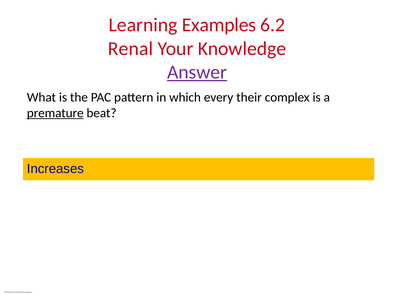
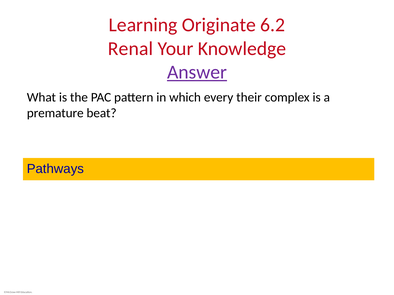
Examples: Examples -> Originate (219, 25)
premature underline: present -> none (55, 113)
Increases: Increases -> Pathways (55, 169)
